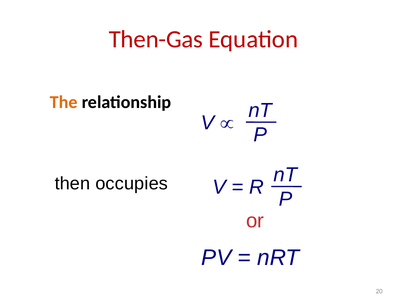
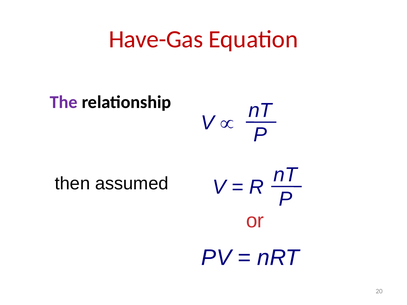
Then-Gas: Then-Gas -> Have-Gas (156, 39)
The colour: orange -> purple (64, 102)
occupies: occupies -> assumed (132, 184)
